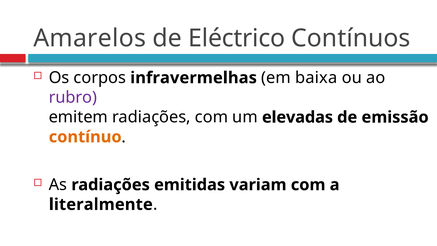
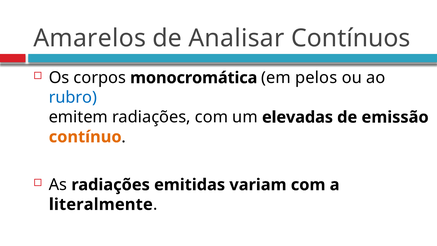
Eléctrico: Eléctrico -> Analisar (236, 38)
infravermelhas: infravermelhas -> monocromática (194, 78)
baixa: baixa -> pelos (316, 78)
rubro colour: purple -> blue (73, 97)
